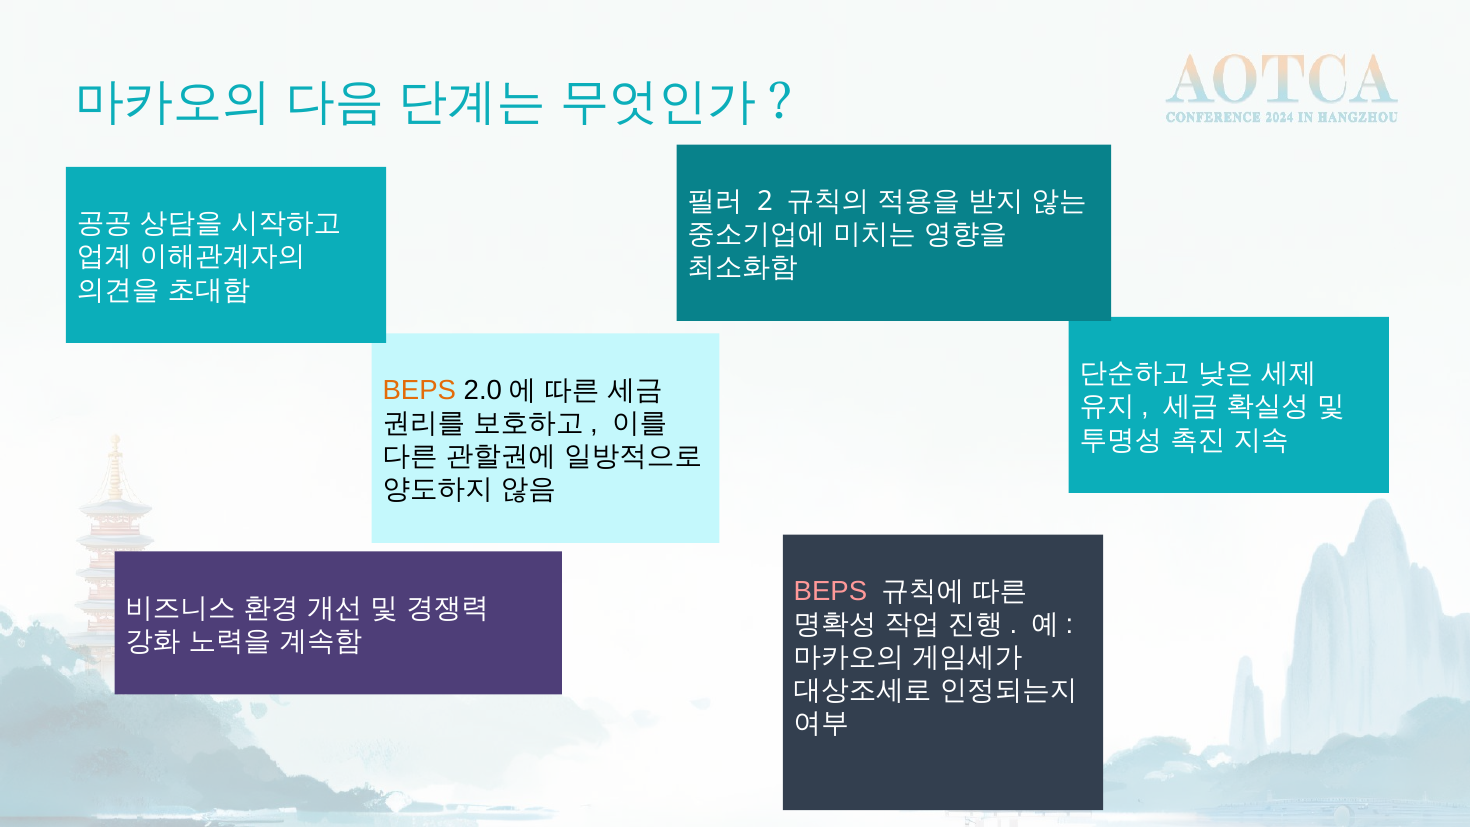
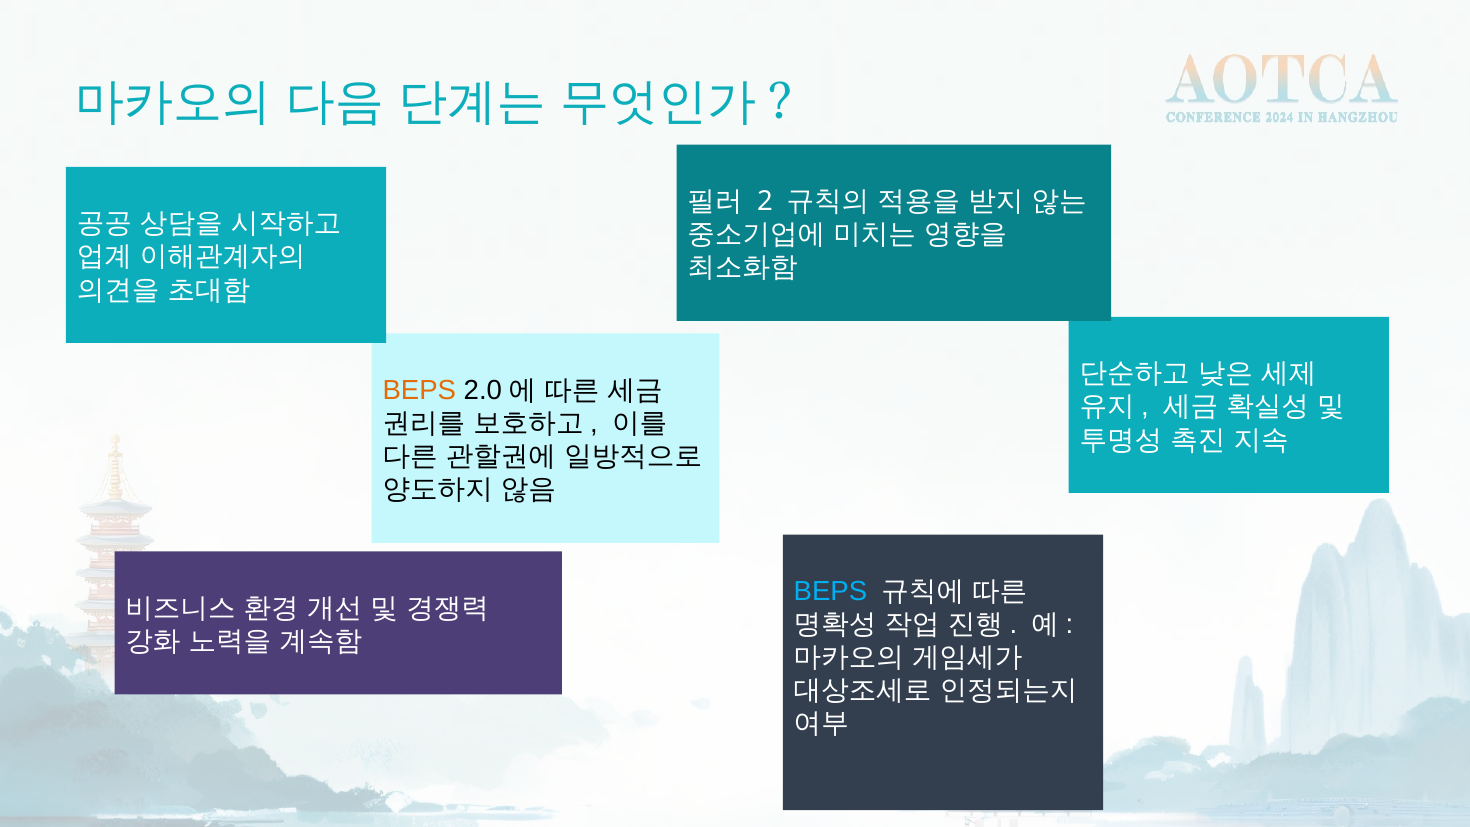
BEPS colour: pink -> light blue (830, 591)
